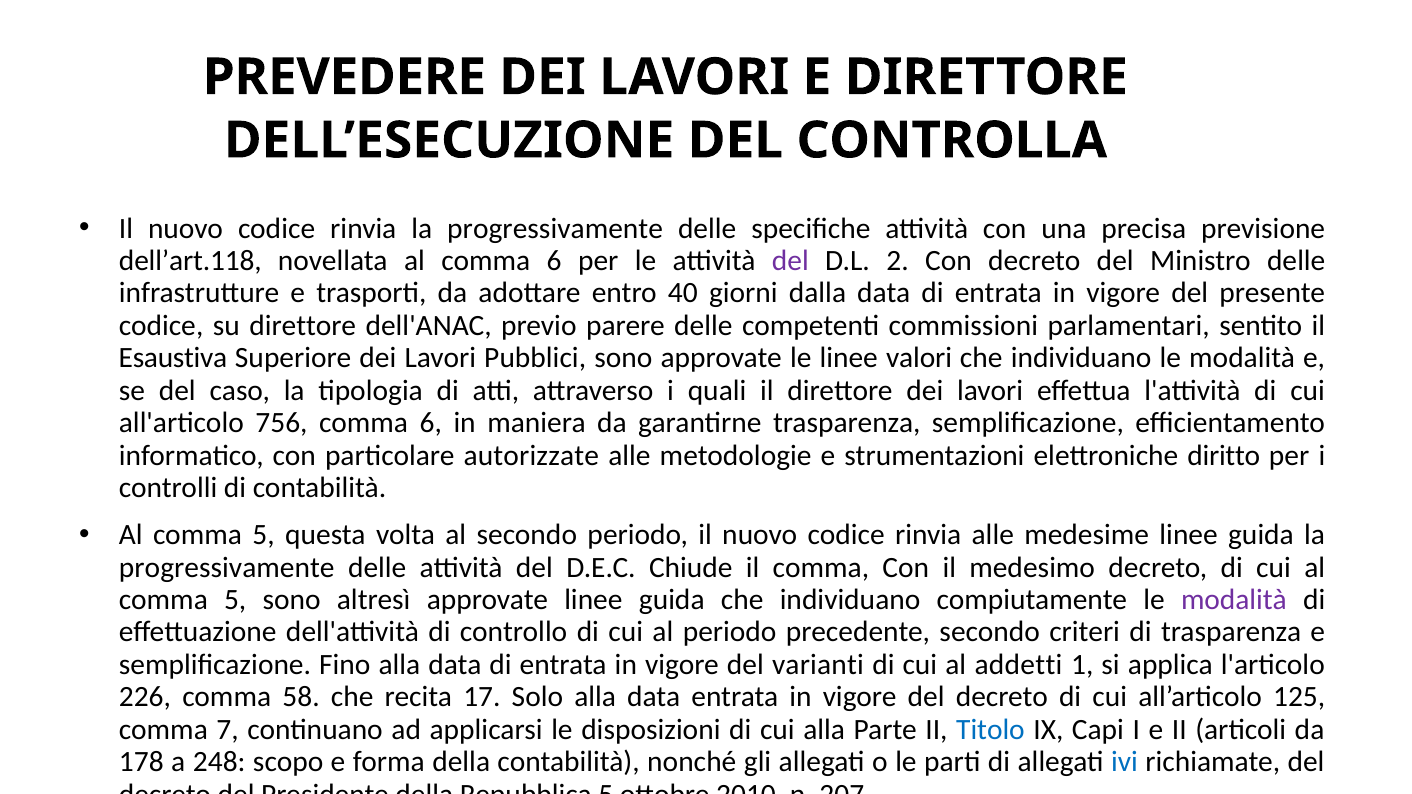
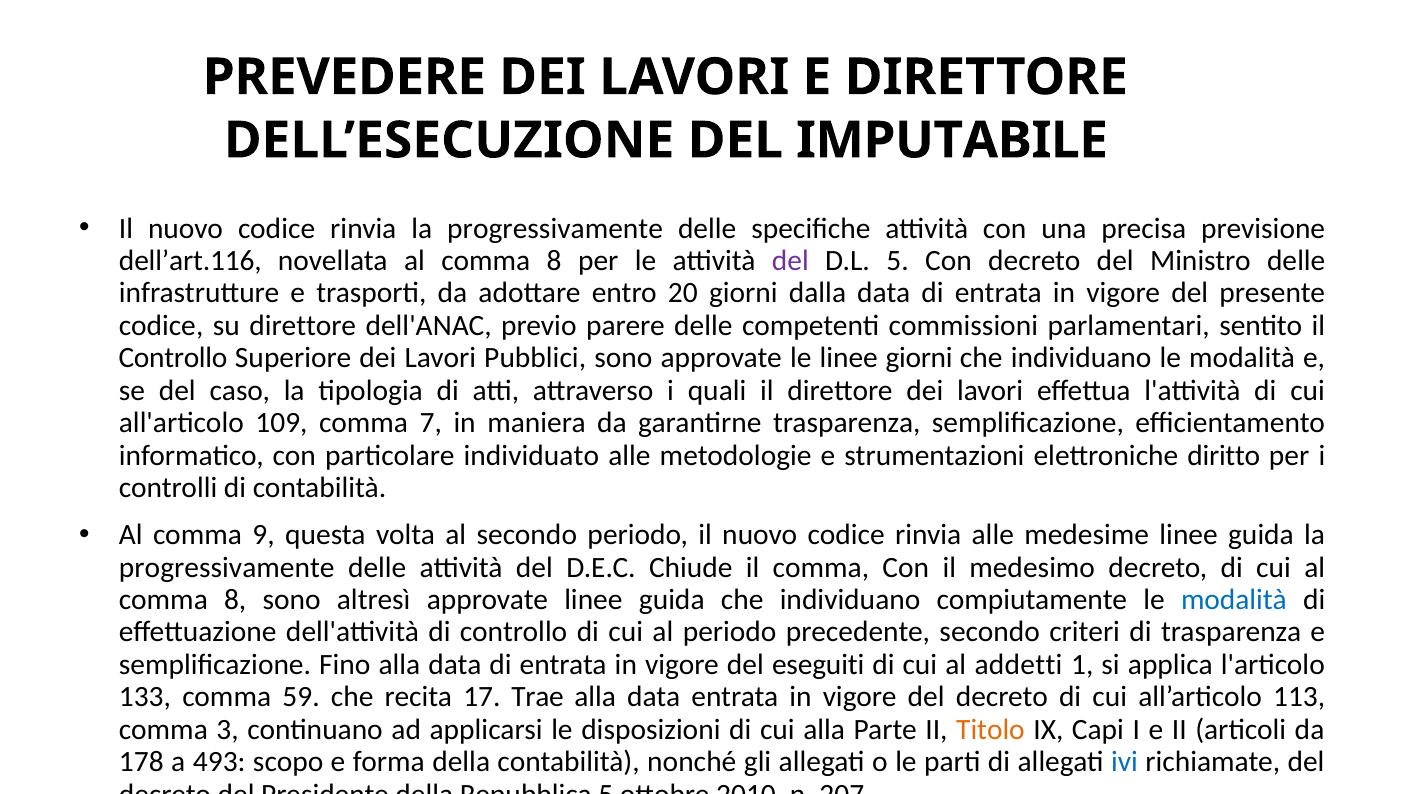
CONTROLLA: CONTROLLA -> IMPUTABILE (952, 141)
dell’art.118: dell’art.118 -> dell’art.116 (190, 261)
novellata al comma 6: 6 -> 8 (554, 261)
D.L 2: 2 -> 5 (898, 261)
40: 40 -> 20 (683, 293)
Esaustiva: Esaustiva -> Controllo (173, 358)
linee valori: valori -> giorni (919, 358)
756: 756 -> 109 (281, 423)
6: 6 -> 7 (431, 423)
autorizzate: autorizzate -> individuato (531, 455)
5: 5 -> 9 (264, 535)
5: 5 -> 8 (235, 600)
modalità colour: purple -> blue (1234, 600)
varianti: varianti -> eseguiti (818, 665)
226: 226 -> 133 (145, 697)
58: 58 -> 59 (301, 697)
Solo: Solo -> Trae (538, 697)
125: 125 -> 113 (1299, 697)
7: 7 -> 3 (228, 730)
Titolo colour: blue -> orange (990, 730)
248: 248 -> 493 (219, 762)
